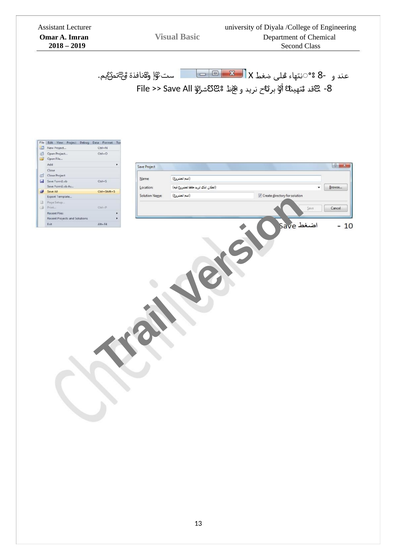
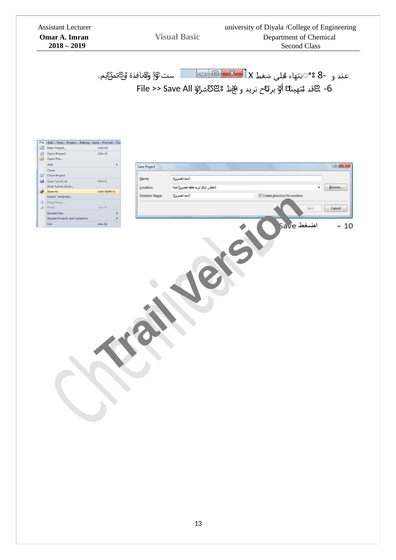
-8: -8 -> -6 (328, 88)
